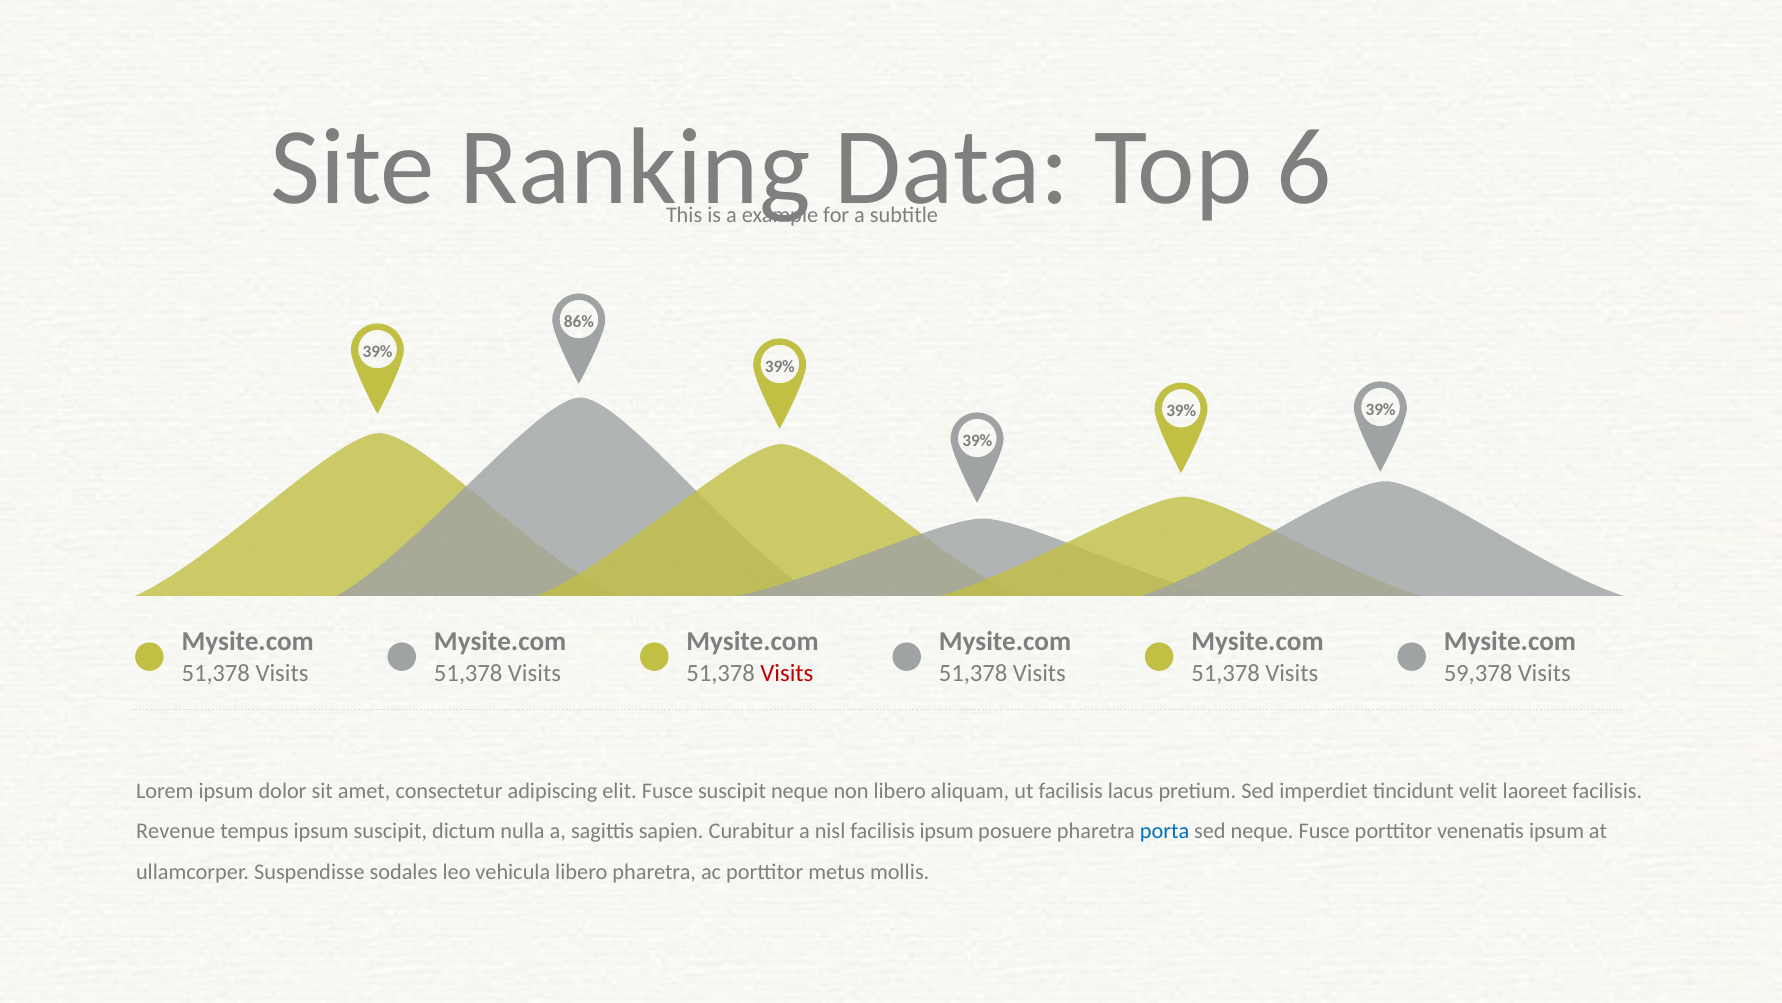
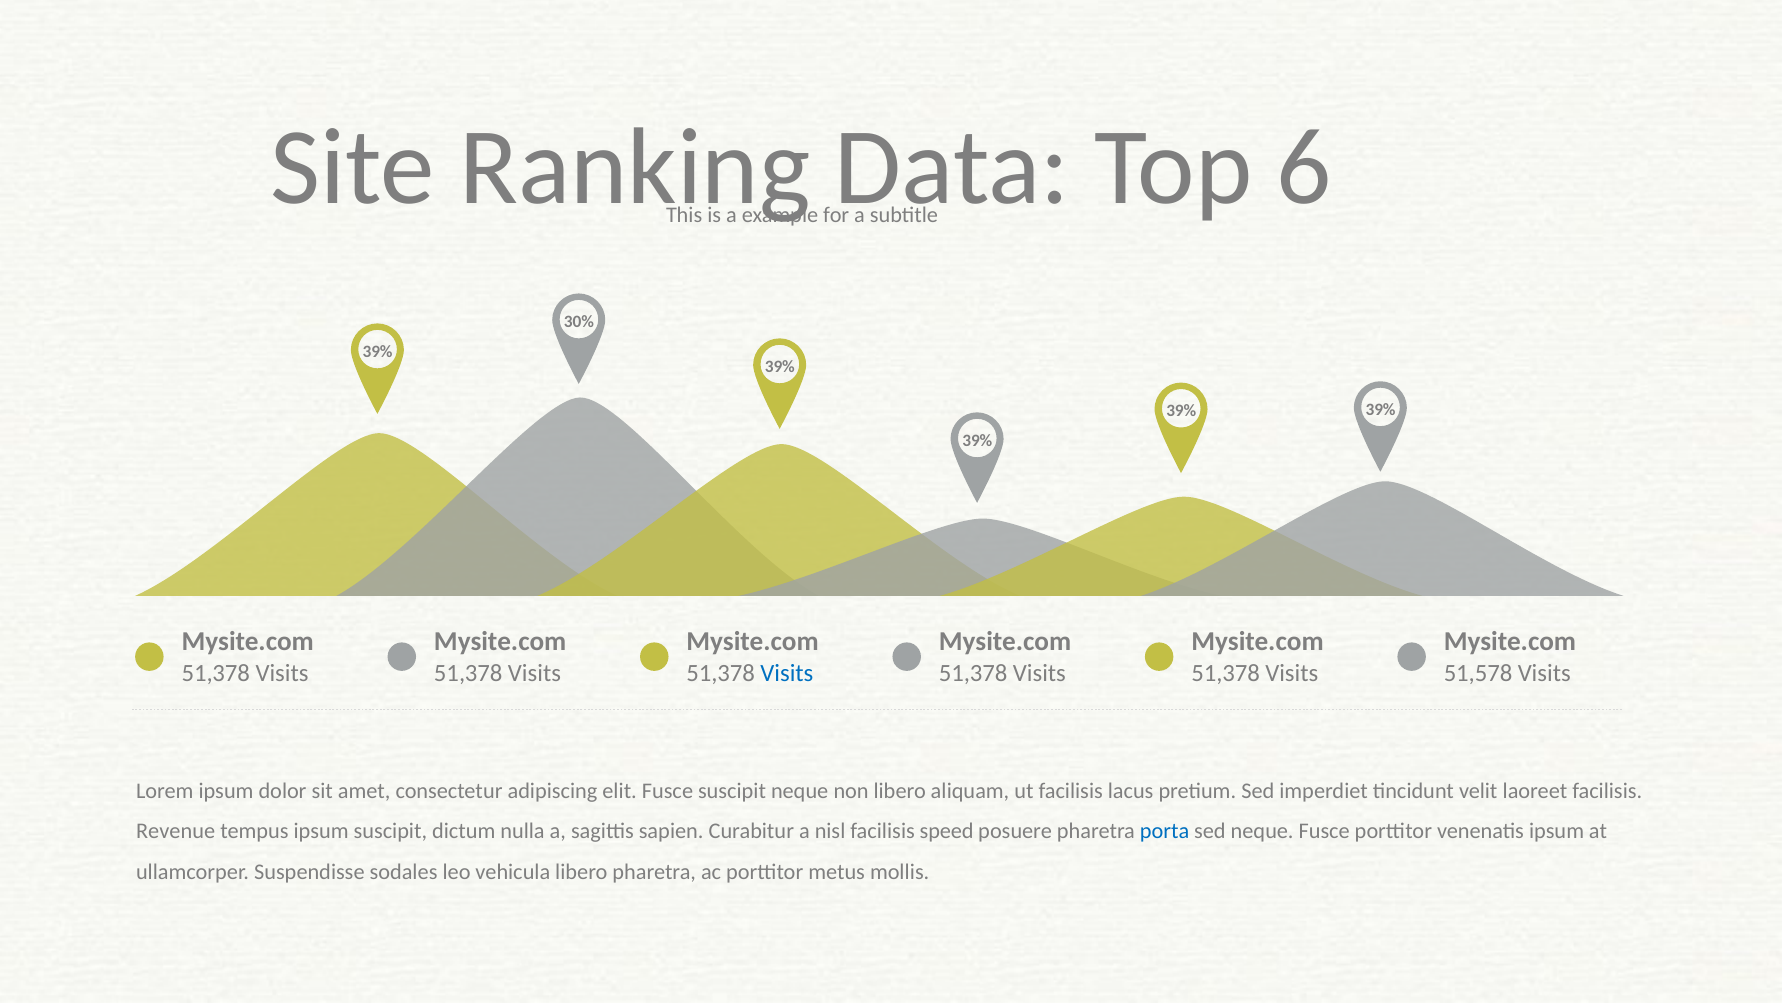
86%: 86% -> 30% (579, 321)
Visits colour: red -> blue (787, 672)
59,378: 59,378 -> 51,578 (1478, 672)
facilisis ipsum: ipsum -> speed (947, 831)
